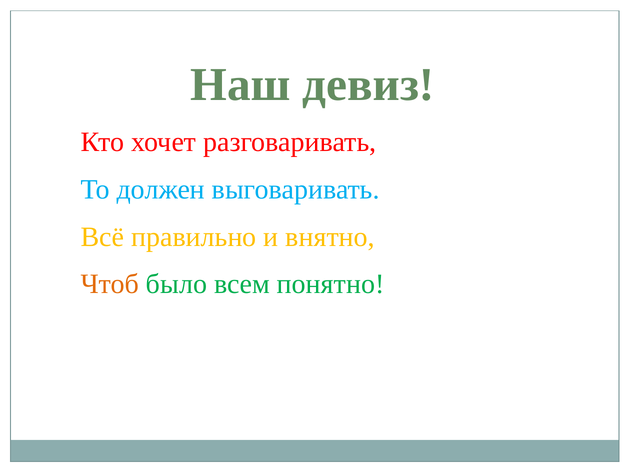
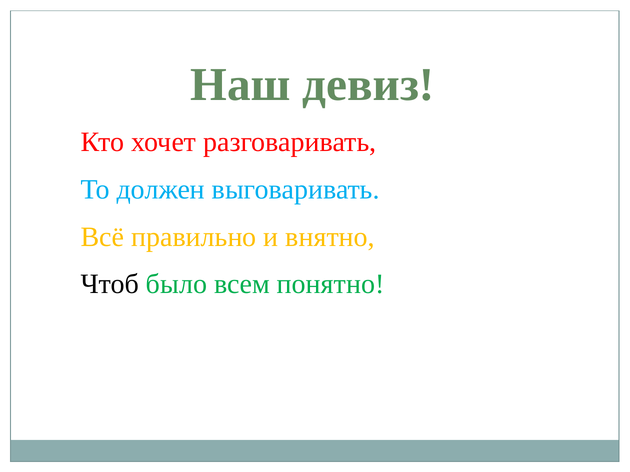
Чтоб colour: orange -> black (110, 284)
